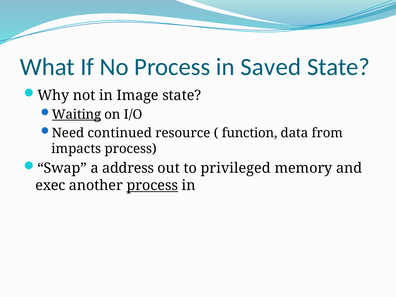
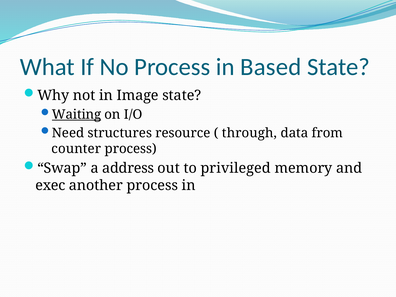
Saved: Saved -> Based (271, 67)
continued: continued -> structures (120, 133)
function: function -> through (249, 133)
impacts: impacts -> counter (76, 149)
process underline: present -> none (152, 185)
